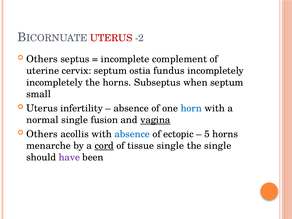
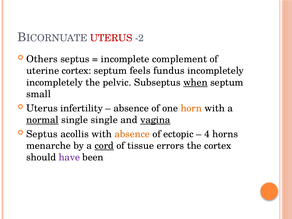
uterine cervix: cervix -> cortex (76, 71)
ostia: ostia -> feels (140, 71)
the horns: horns -> pelvic (117, 82)
when underline: none -> present (195, 82)
horn colour: blue -> orange (191, 108)
normal underline: none -> present (42, 120)
single fusion: fusion -> single (104, 120)
Others: Others -> Septus (42, 134)
absence colour: blue -> orange (132, 134)
5: 5 -> 4 (207, 134)
tissue single: single -> errors (170, 146)
the single: single -> cortex (218, 146)
